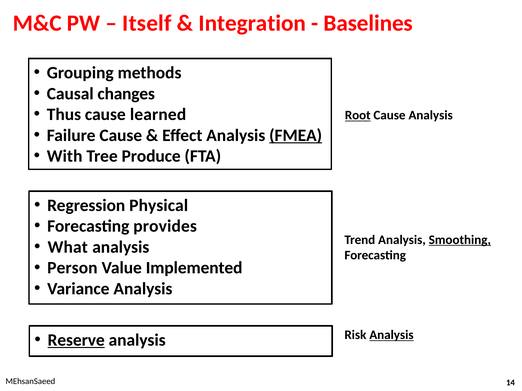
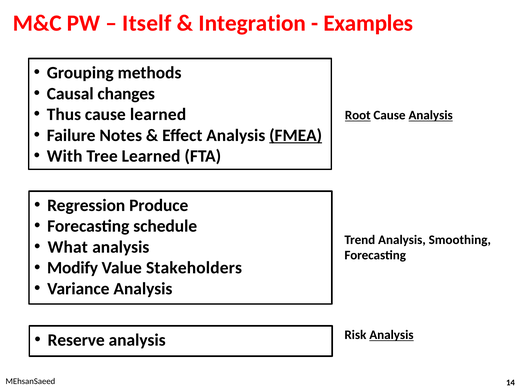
Baselines: Baselines -> Examples (368, 23)
Analysis underline: none -> present (431, 115)
Failure Cause: Cause -> Notes (121, 135)
Tree Produce: Produce -> Learned (151, 156)
Physical: Physical -> Produce (159, 206)
provides: provides -> schedule (165, 227)
Smoothing underline: present -> none (460, 240)
Person: Person -> Modify (73, 268)
Implemented: Implemented -> Stakeholders (194, 268)
Reserve underline: present -> none (76, 340)
